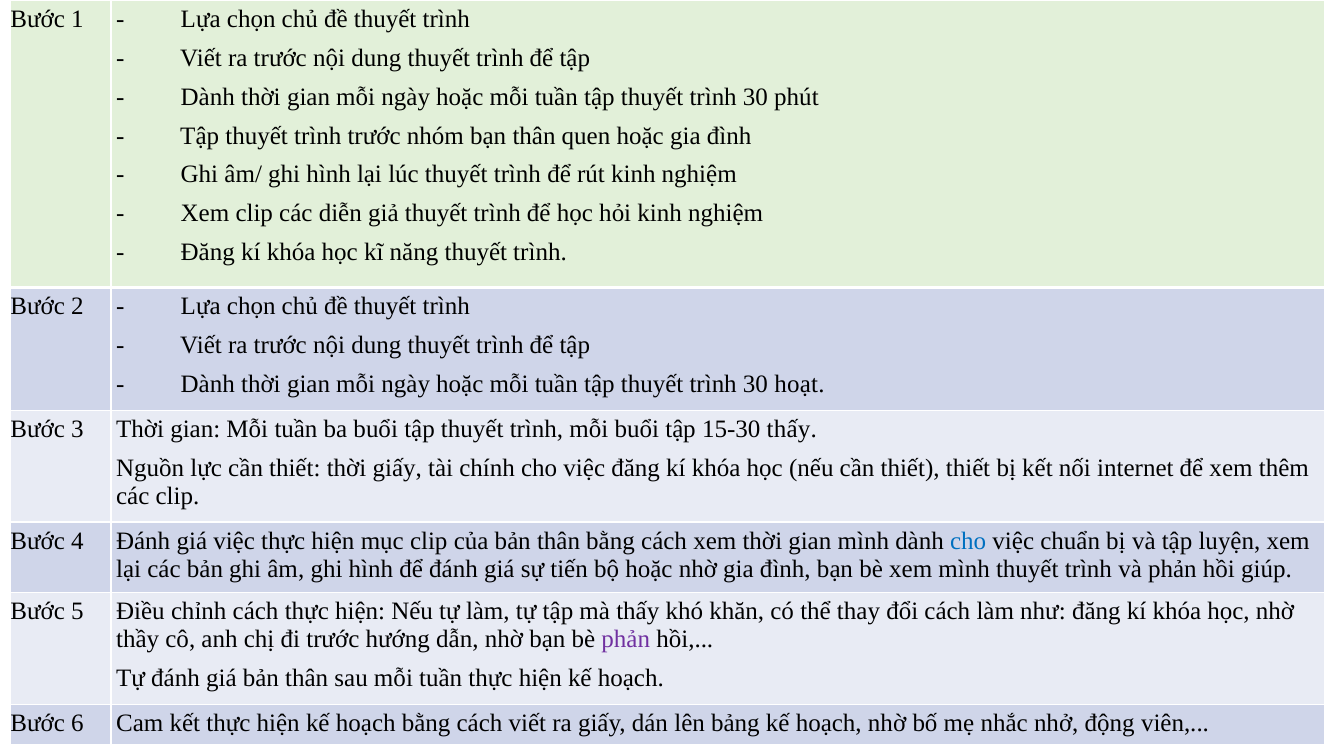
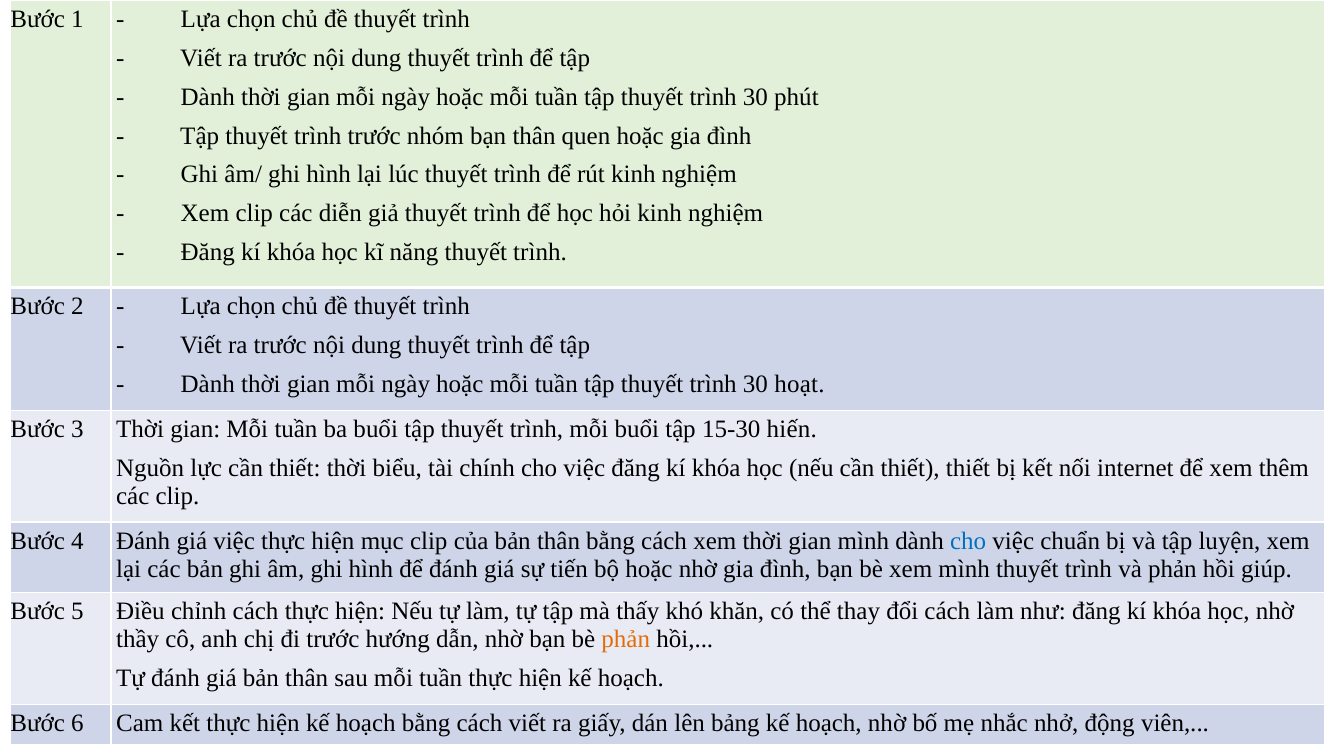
15-30 thấy: thấy -> hiến (792, 429)
thời giấy: giấy -> biểu (397, 468)
phản colour: purple -> orange (626, 639)
